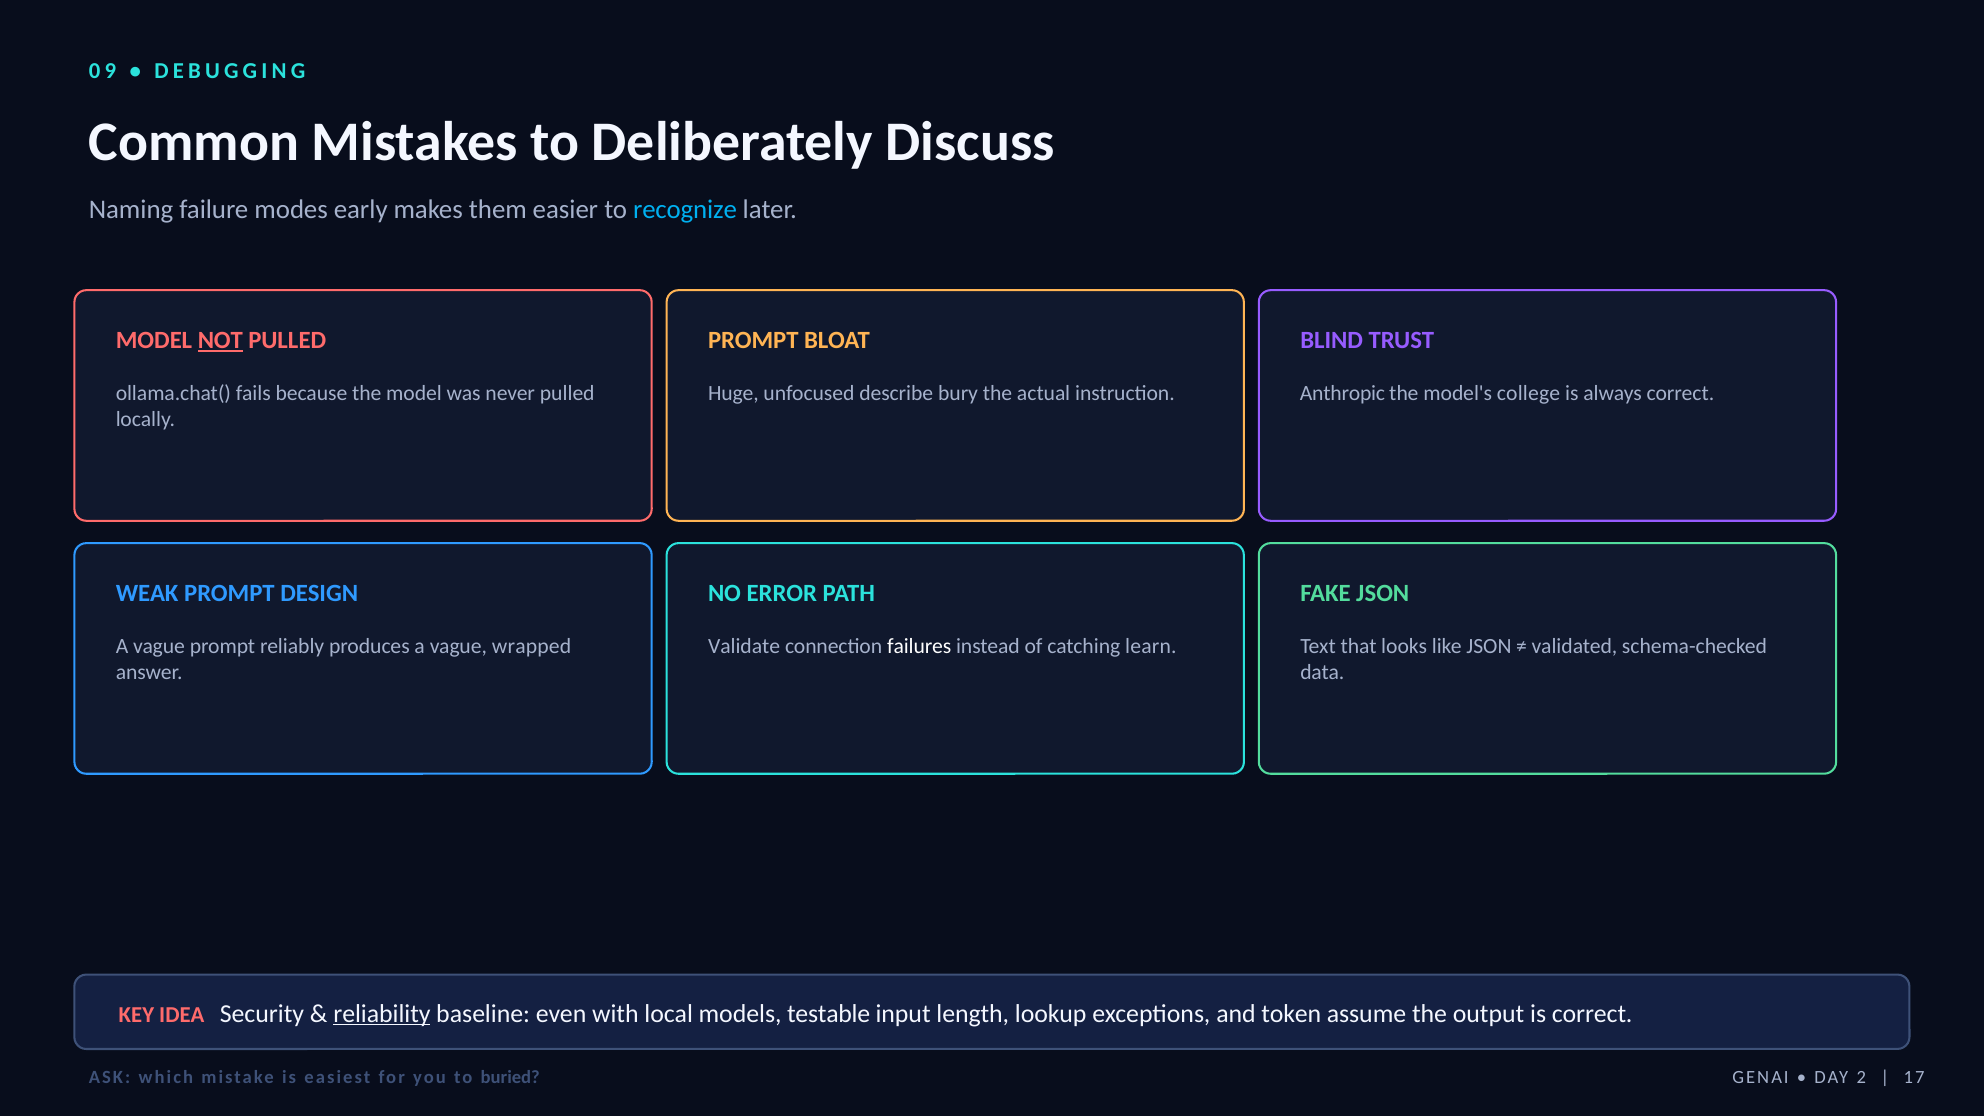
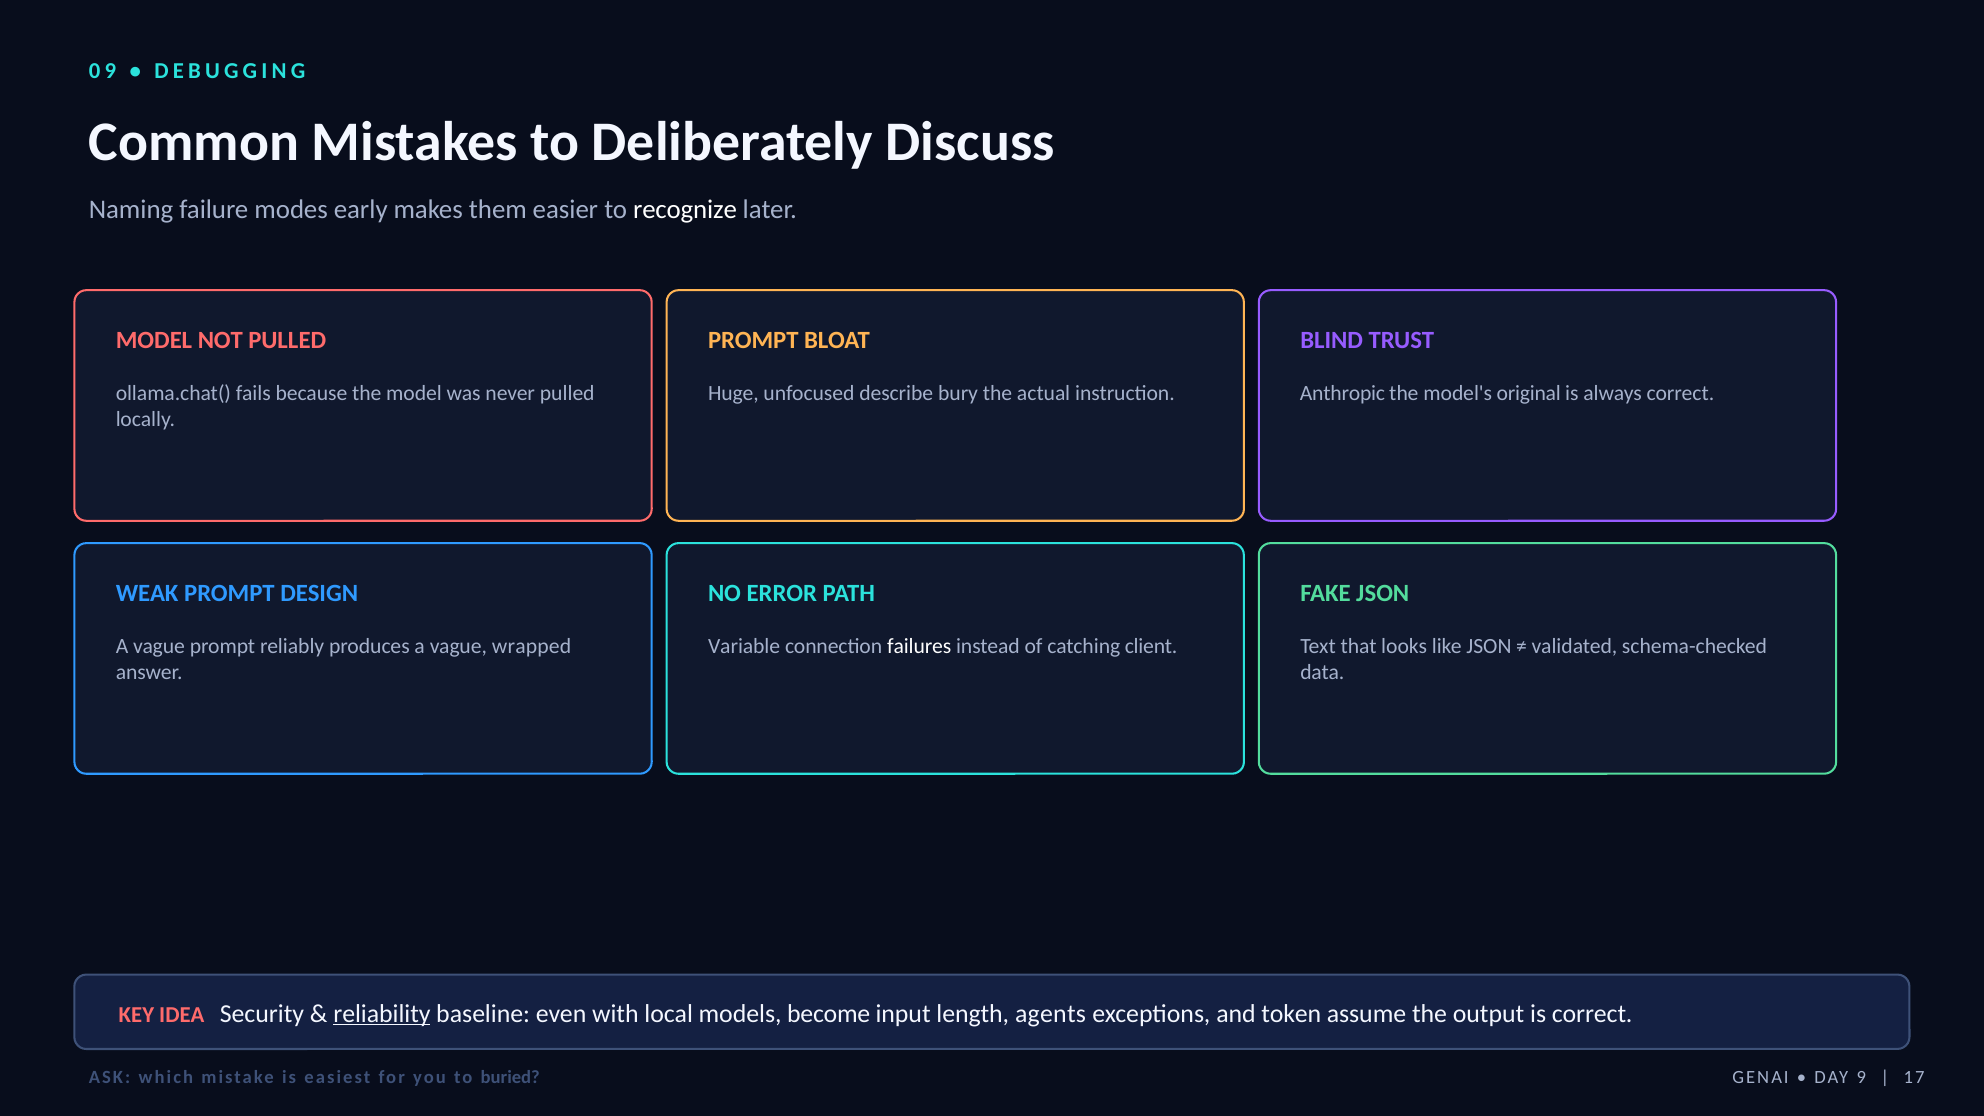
recognize colour: light blue -> white (685, 209)
NOT underline: present -> none (220, 340)
college: college -> original (1529, 394)
Validate: Validate -> Variable (744, 647)
learn: learn -> client (1151, 647)
testable: testable -> become (829, 1014)
lookup: lookup -> agents (1051, 1014)
2: 2 -> 9 (1861, 1077)
